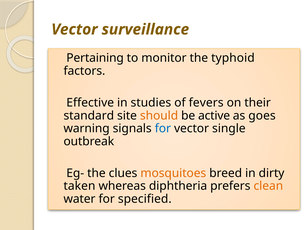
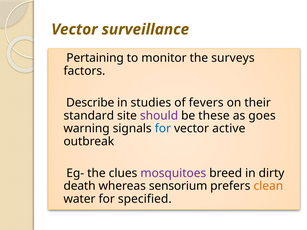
typhoid: typhoid -> surveys (233, 58)
Effective: Effective -> Describe (90, 103)
should colour: orange -> purple (159, 116)
active: active -> these (214, 116)
single: single -> active (229, 129)
mosquitoes colour: orange -> purple (173, 173)
taken: taken -> death (80, 186)
diphtheria: diphtheria -> sensorium (178, 186)
